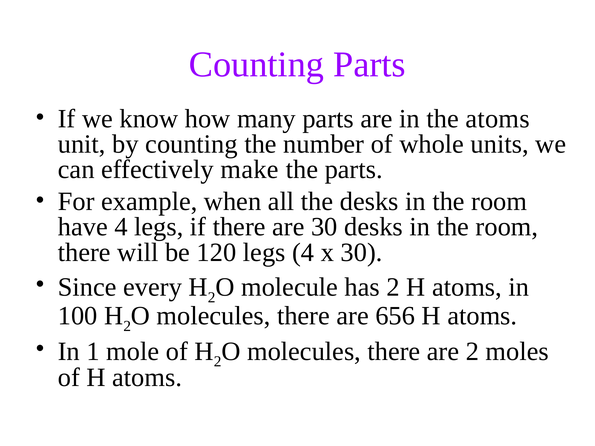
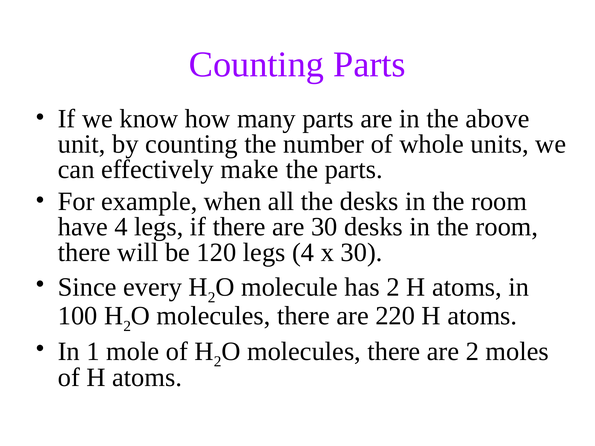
the atoms: atoms -> above (498, 119)
656: 656 -> 220 (395, 316)
